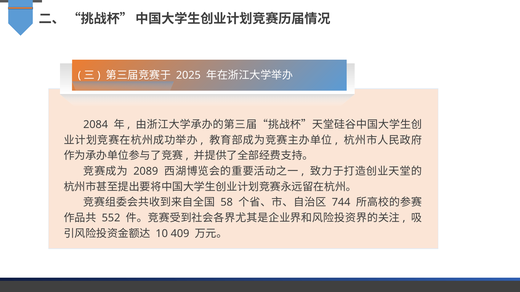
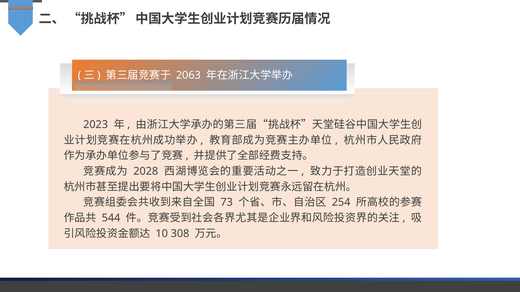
2025: 2025 -> 2063 (188, 76)
2084: 2084 -> 2023 (96, 125)
2089: 2089 -> 2028 (146, 172)
58: 58 -> 73 (227, 203)
744: 744 -> 254 (341, 203)
552: 552 -> 544 (111, 218)
409: 409 -> 308 (180, 234)
